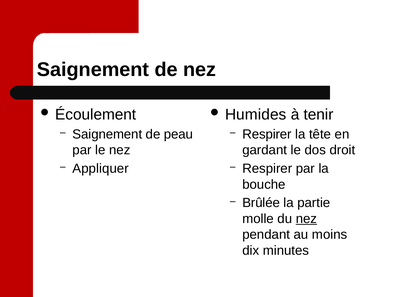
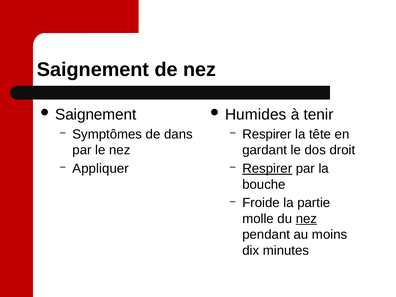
Écoulement: Écoulement -> Saignement (96, 115)
Saignement: Saignement -> Symptômes (107, 134)
peau: peau -> dans (178, 134)
Respirer underline: none -> present (267, 169)
Brûlée: Brûlée -> Froide (261, 203)
